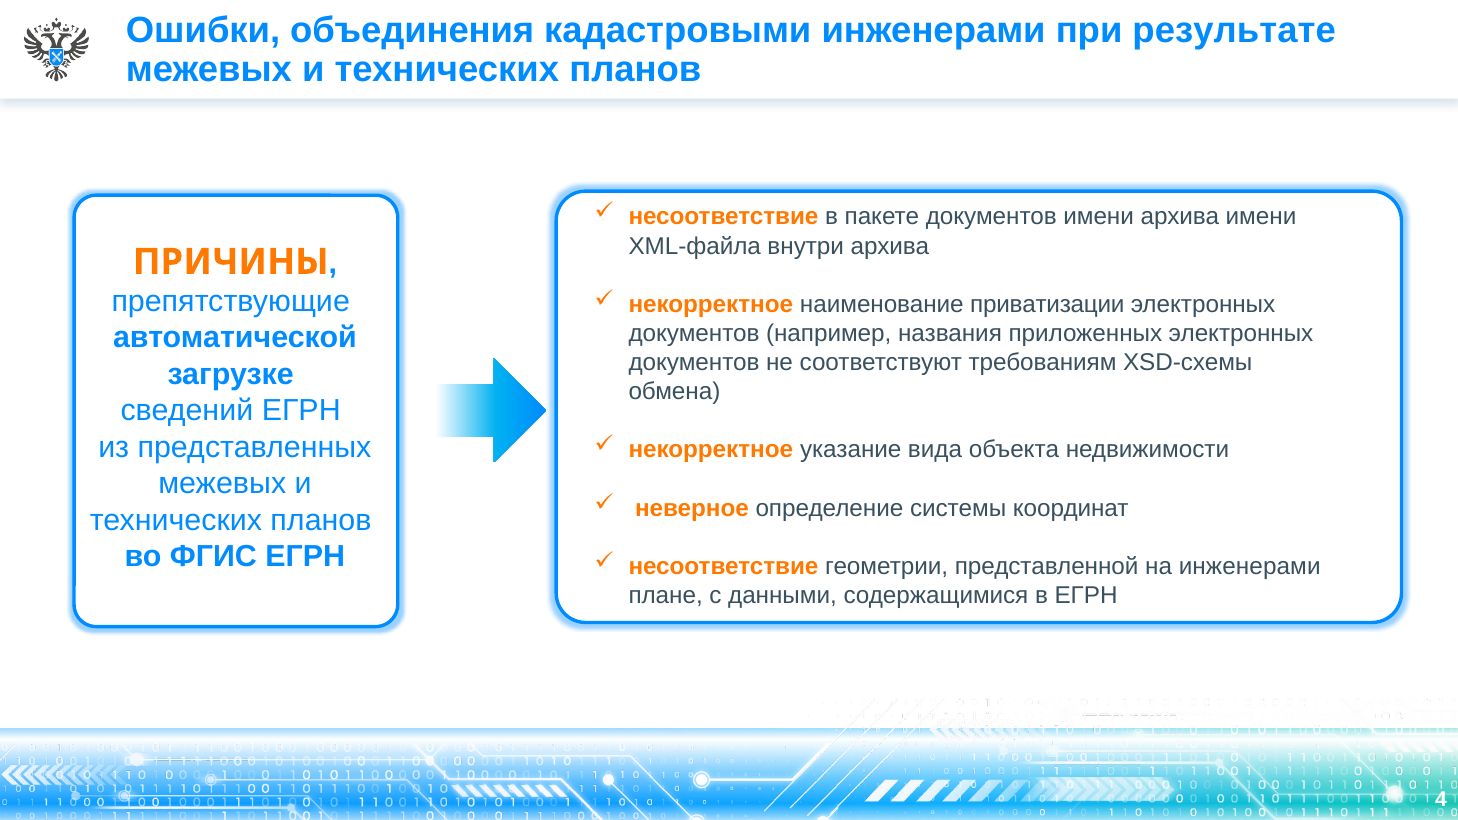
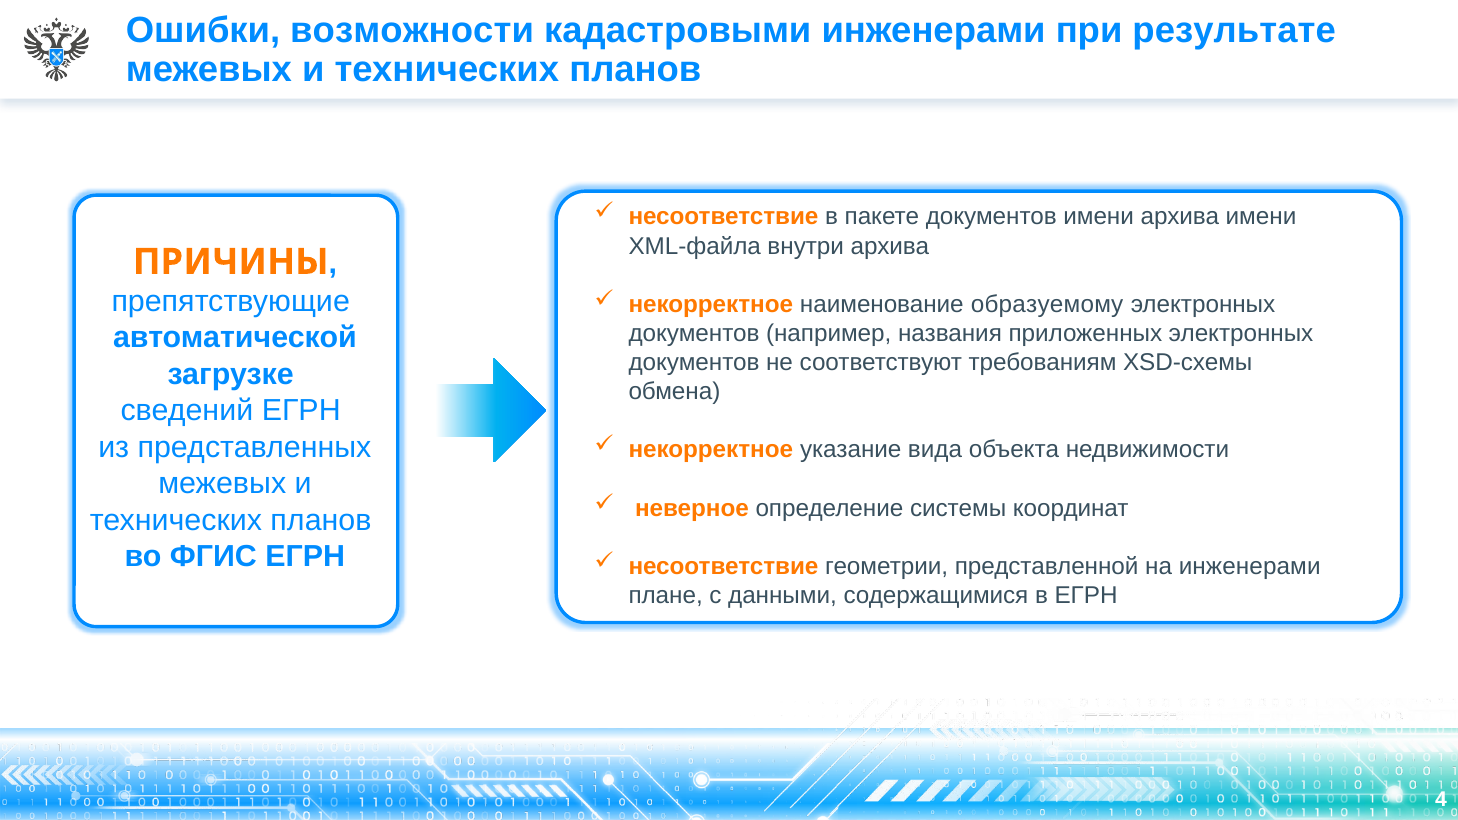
объединения: объединения -> возможности (412, 30)
приватизации: приватизации -> образуемому (1047, 304)
